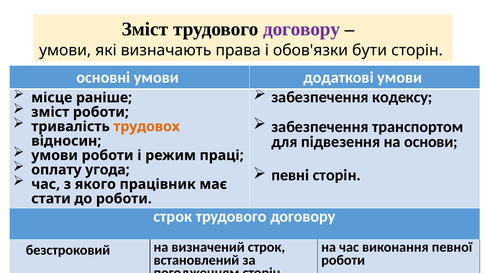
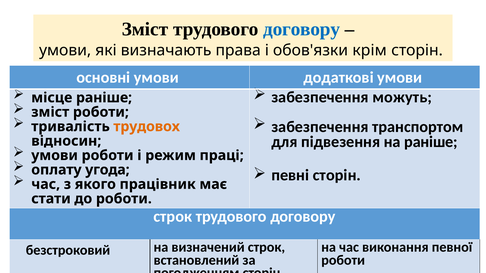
договору colour: purple -> blue (302, 29)
бути: бути -> крім (370, 50)
кодексу: кодексу -> можуть (402, 97)
на основи: основи -> раніше (431, 142)
